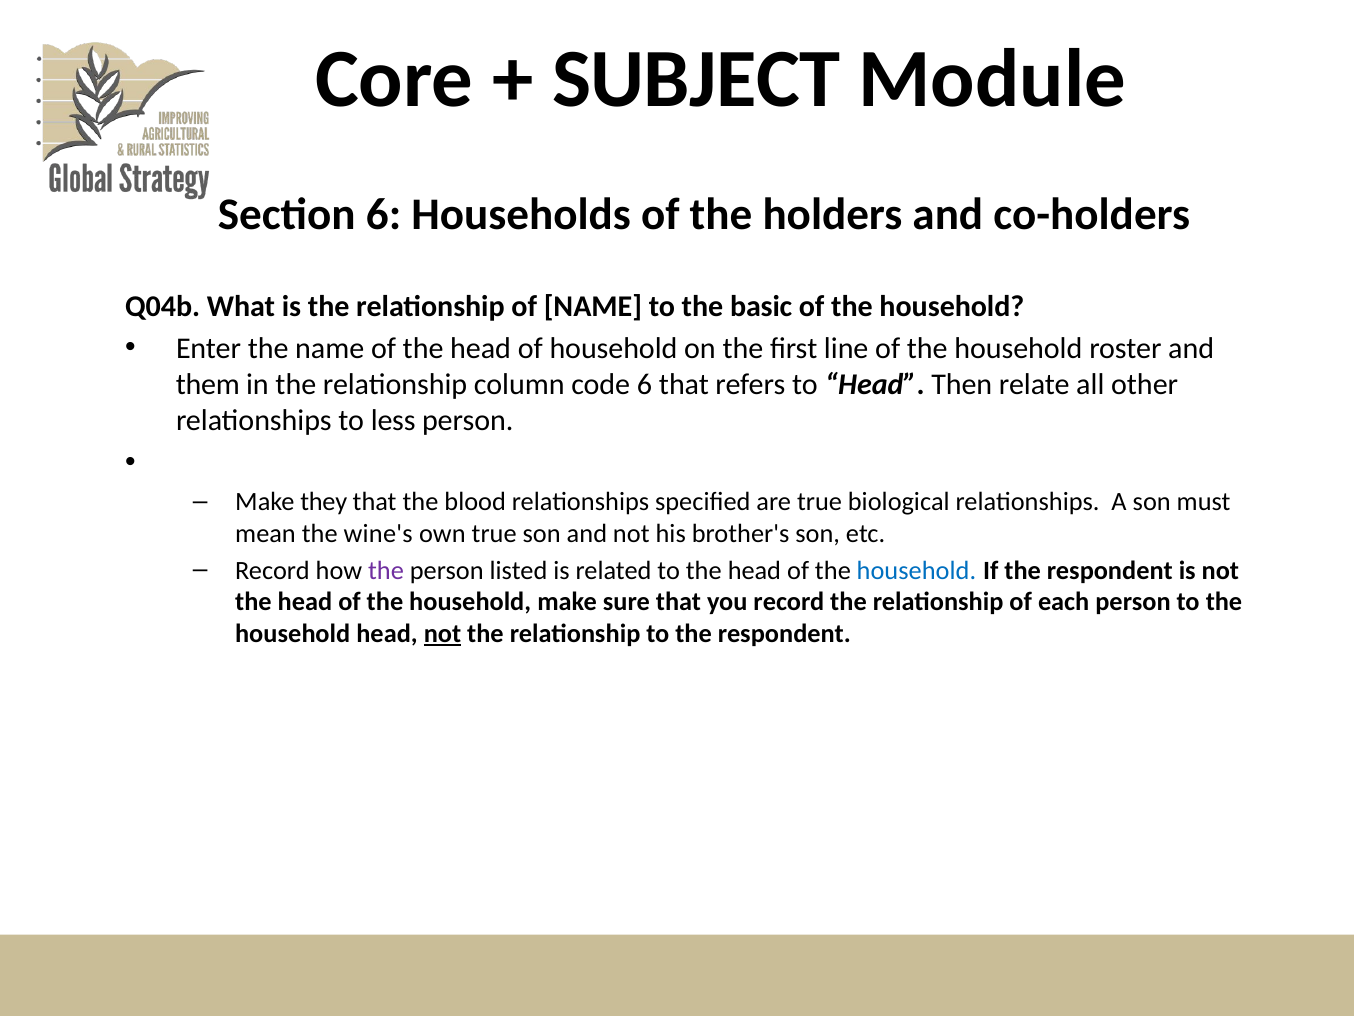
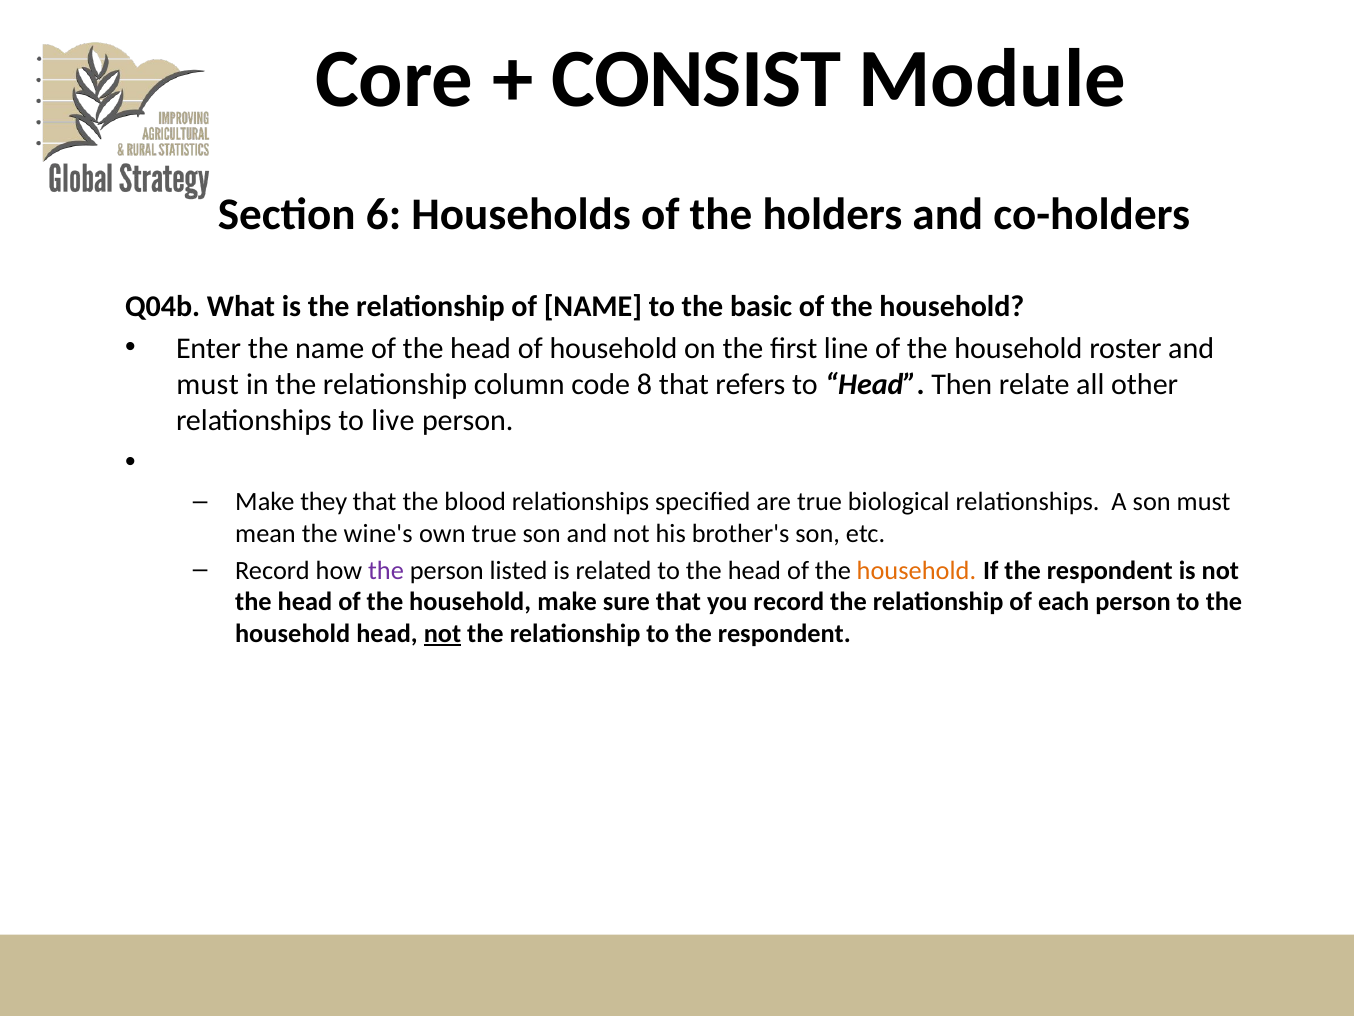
SUBJECT: SUBJECT -> CONSIST (696, 79)
them: them -> must (208, 384)
code 6: 6 -> 8 (644, 384)
less: less -> live (393, 421)
household colour: blue -> orange (916, 570)
